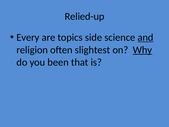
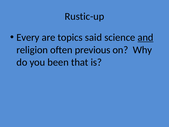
Relied-up: Relied-up -> Rustic-up (84, 16)
side: side -> said (93, 37)
slightest: slightest -> previous (93, 50)
Why underline: present -> none (142, 50)
